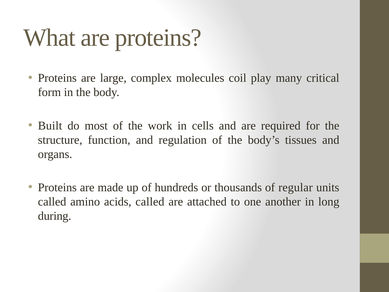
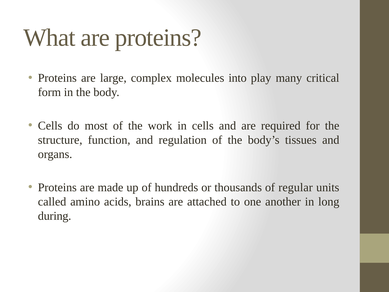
coil: coil -> into (238, 78)
Built: Built -> Cells (50, 126)
acids called: called -> brains (150, 202)
